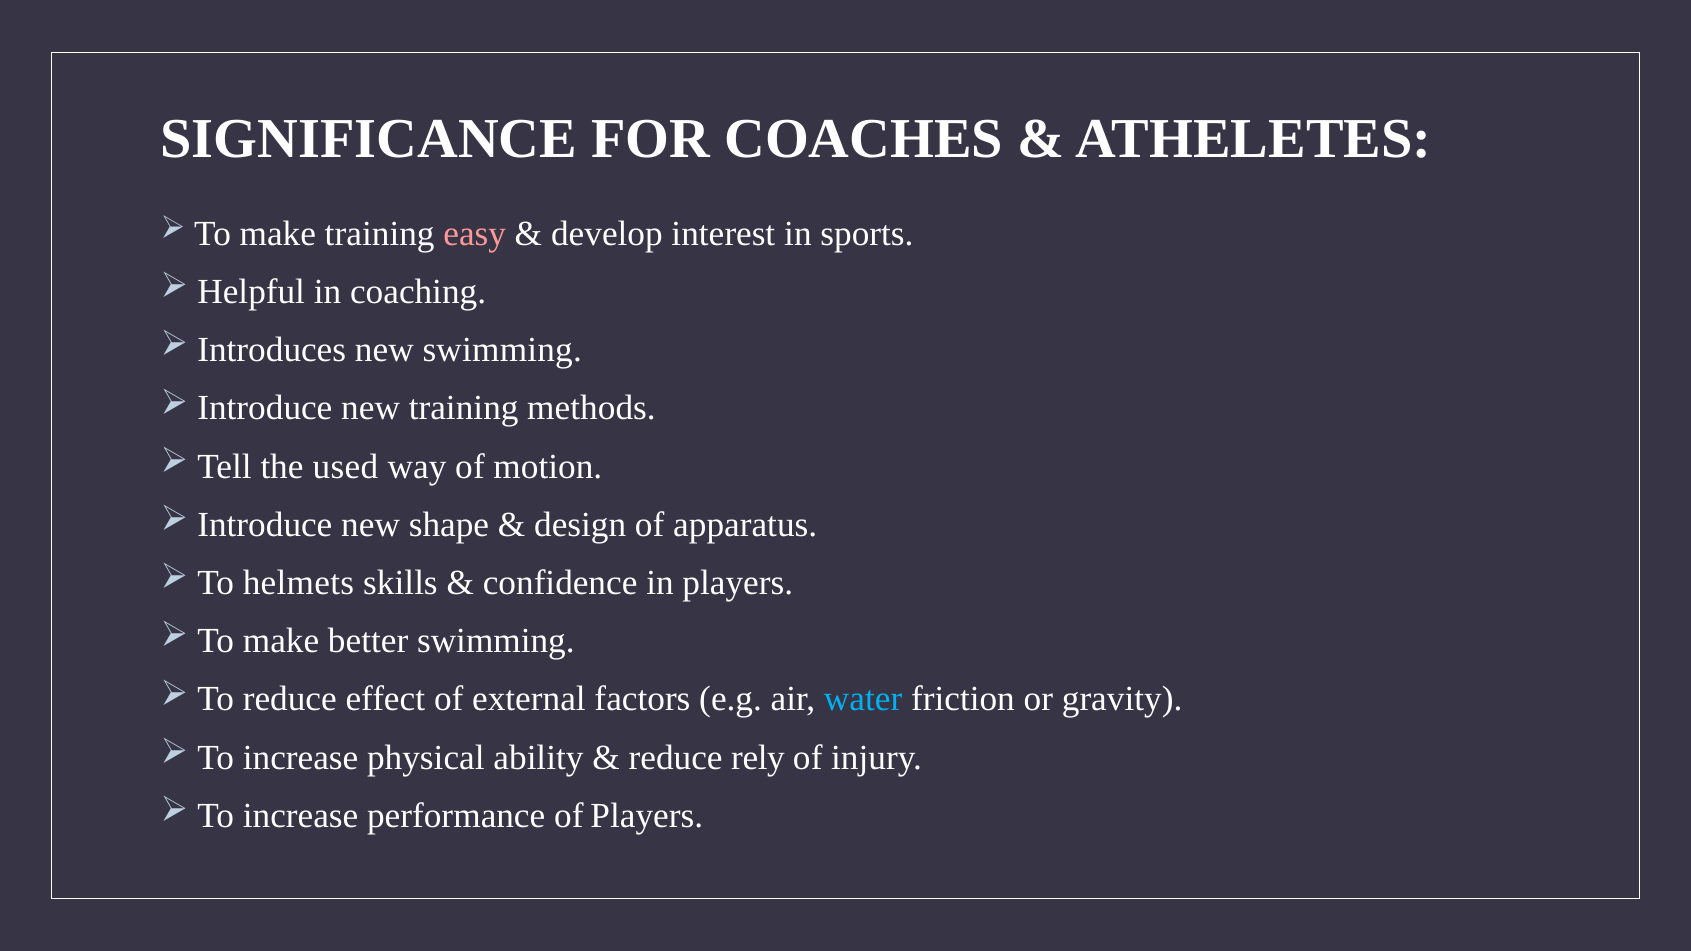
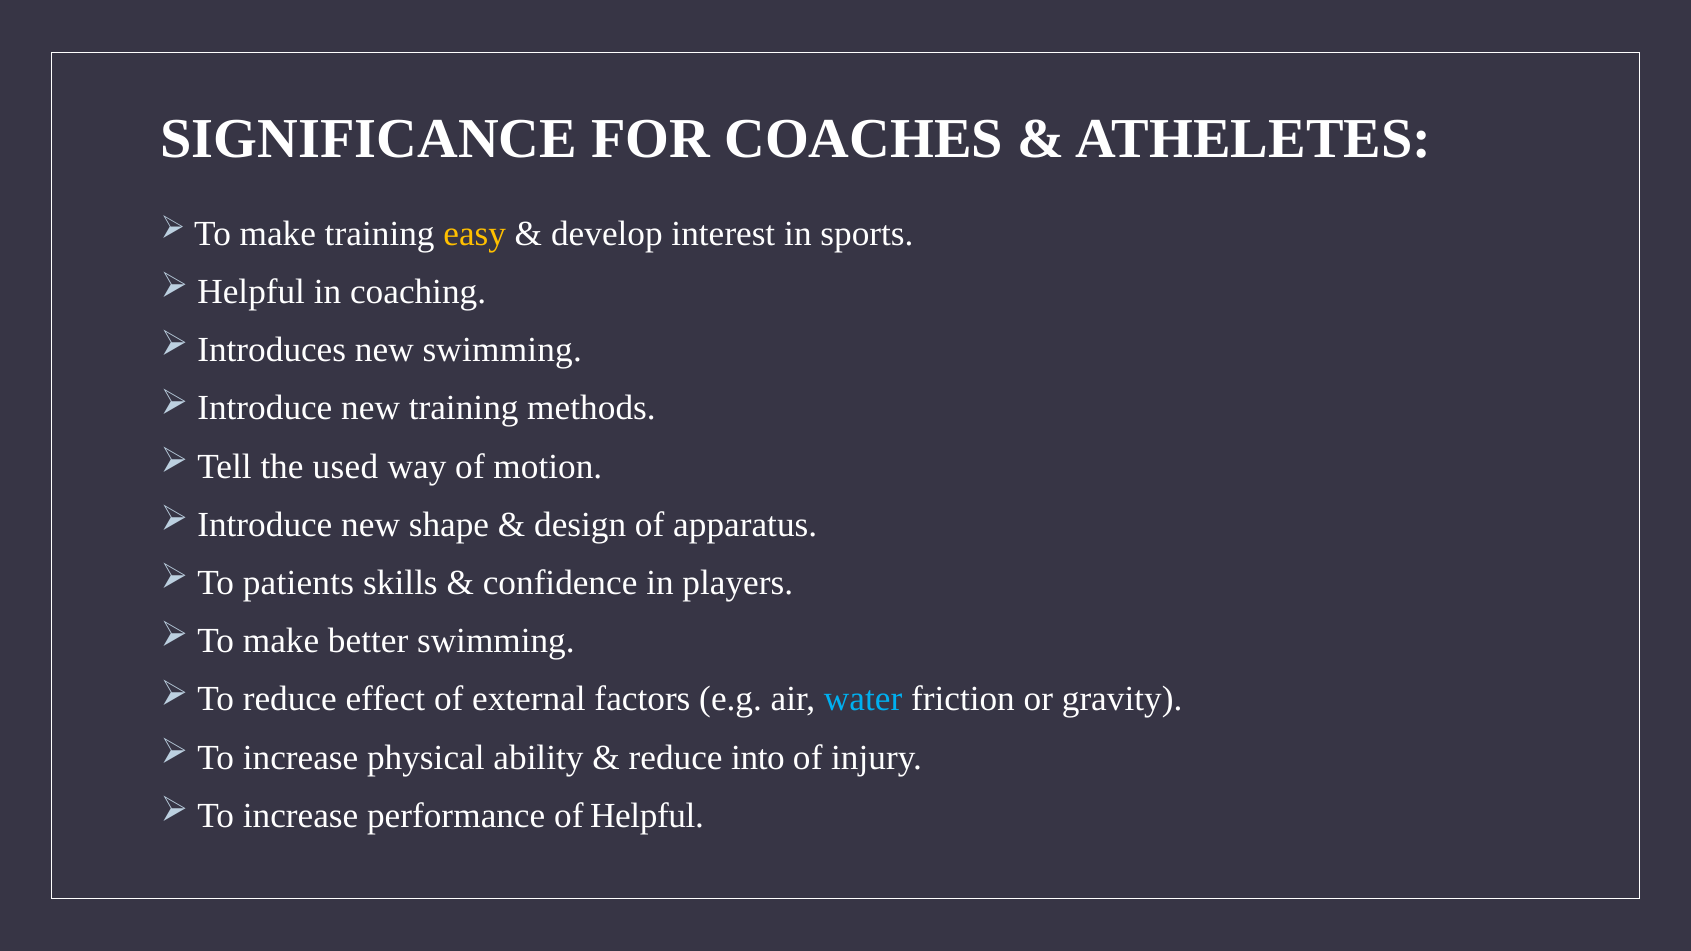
easy colour: pink -> yellow (475, 234)
helmets: helmets -> patients (298, 583)
rely: rely -> into (758, 758)
of Players: Players -> Helpful (647, 816)
